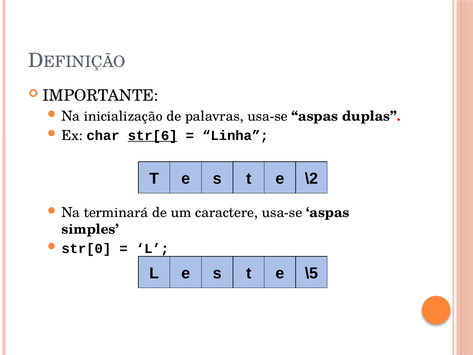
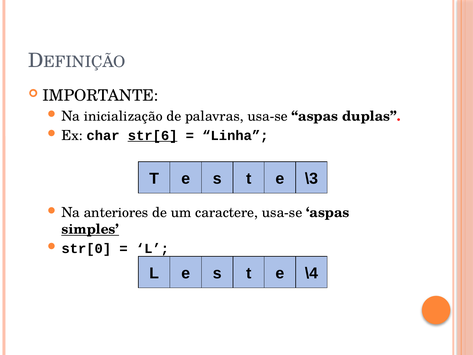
\2: \2 -> \3 (311, 178)
terminará: terminará -> anteriores (116, 213)
simples underline: none -> present (90, 229)
\5: \5 -> \4 (311, 273)
